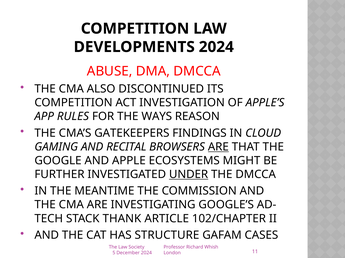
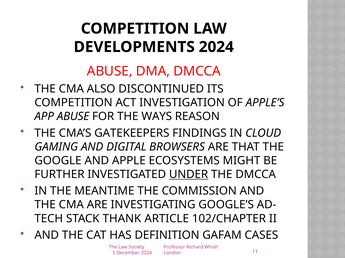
APP RULES: RULES -> ABUSE (73, 117)
RECITAL: RECITAL -> DIGITAL (126, 147)
ARE underline: present -> none (218, 147)
STRUCTURE: STRUCTURE -> DEFINITION (167, 236)
